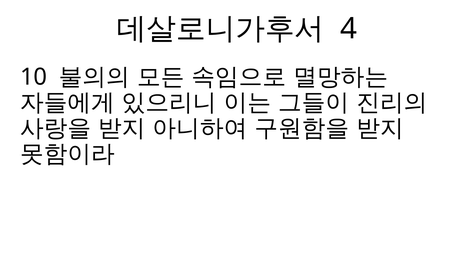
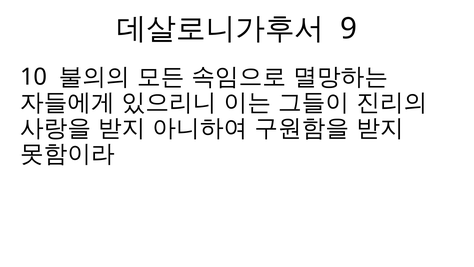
4: 4 -> 9 (349, 29)
